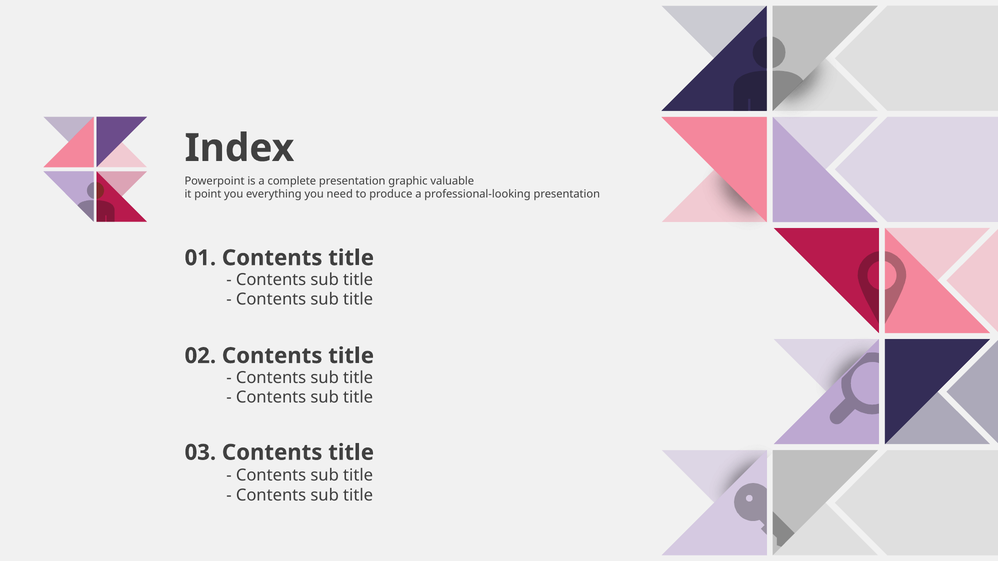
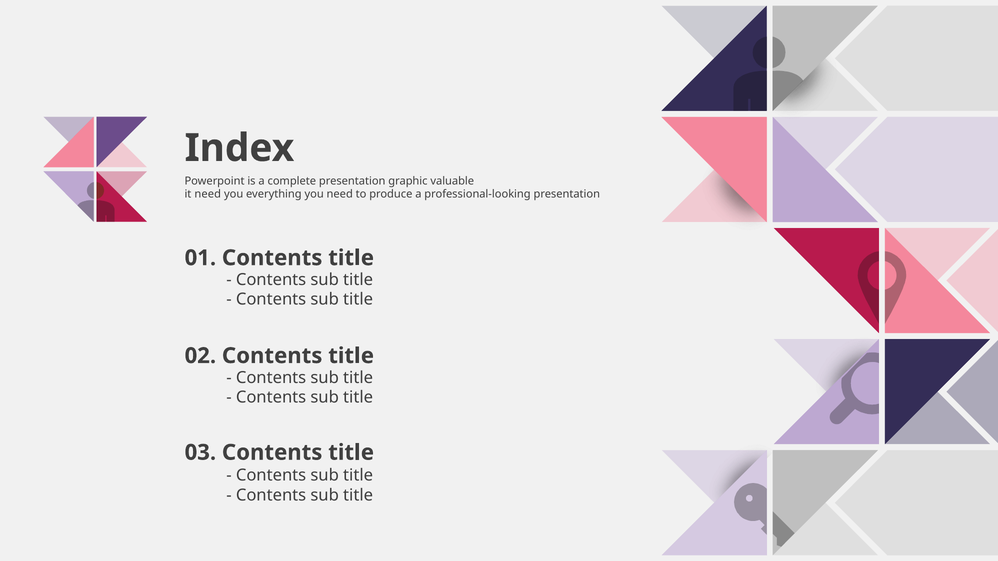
it point: point -> need (208, 194)
